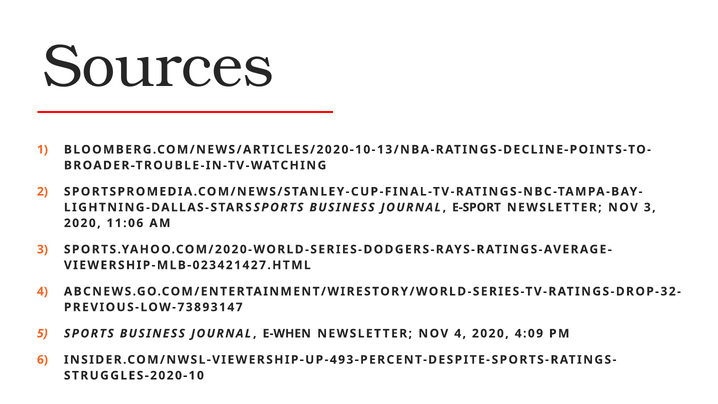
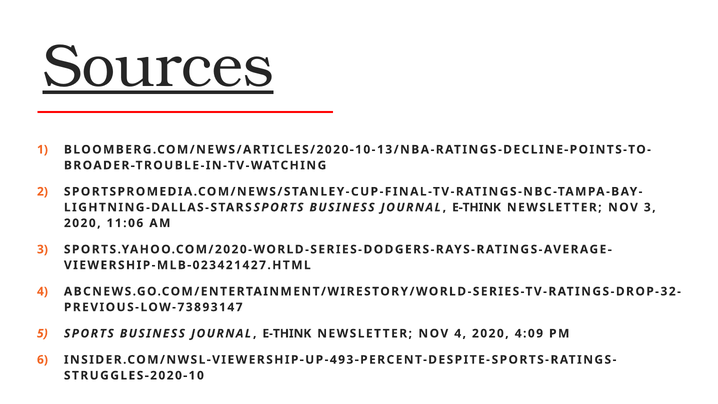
Sources underline: none -> present (158, 67)
E-SPORT: E-SPORT -> E-THINK (477, 207)
SPORTS BUSINESS JOURNAL E-WHEN: E-WHEN -> E-THINK (287, 333)
